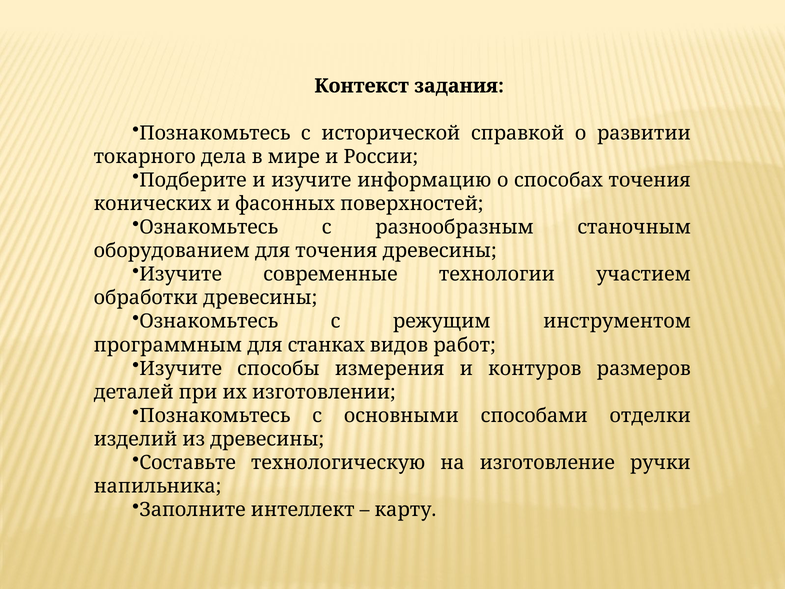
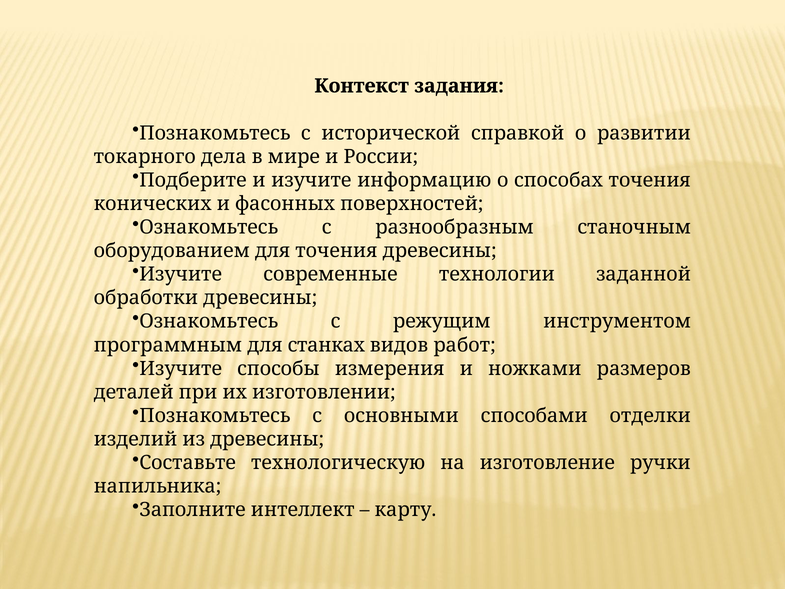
участием: участием -> заданной (644, 274)
контуров: контуров -> ножками (535, 368)
